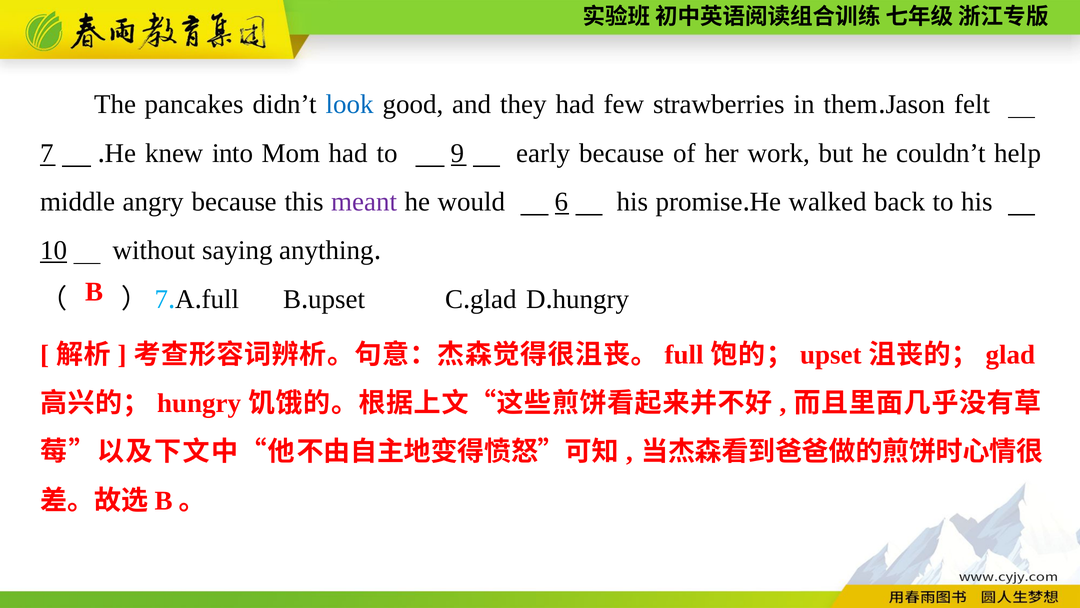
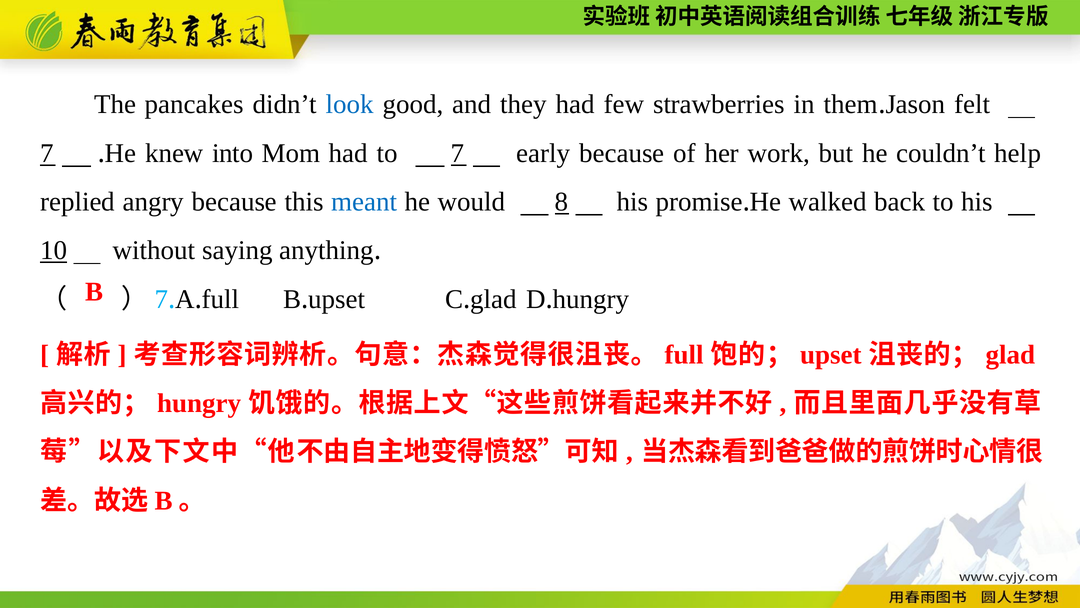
to 9: 9 -> 7 (458, 153)
middle: middle -> replied (78, 202)
meant colour: purple -> blue (364, 202)
6: 6 -> 8 (562, 202)
